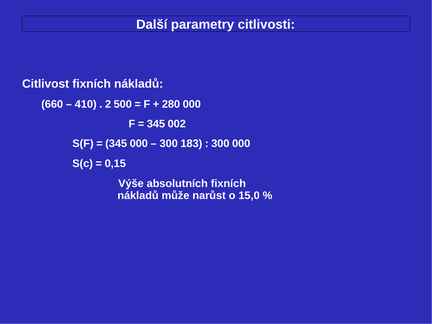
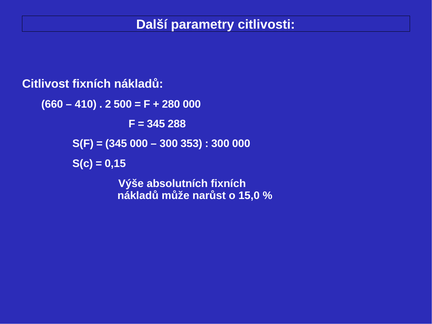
002: 002 -> 288 (177, 124)
183: 183 -> 353 (191, 144)
